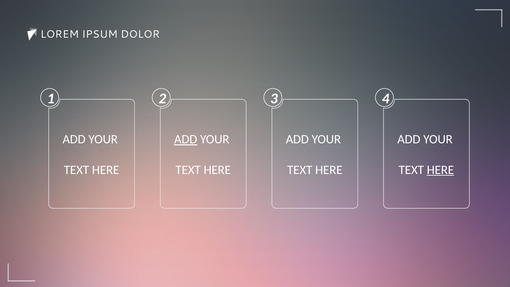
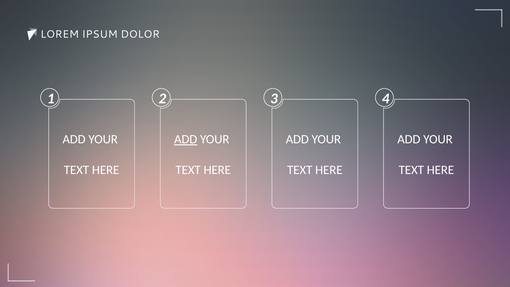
HERE underline: present -> none (440, 170)
